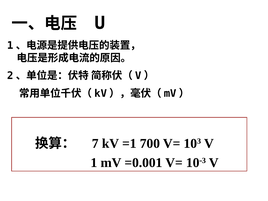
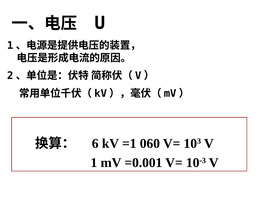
7: 7 -> 6 (95, 143)
700: 700 -> 060 (150, 143)
